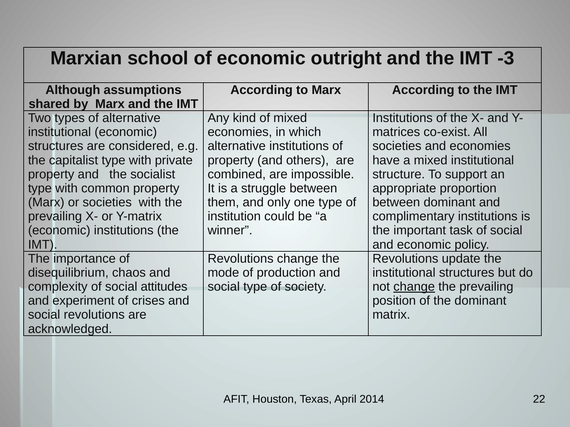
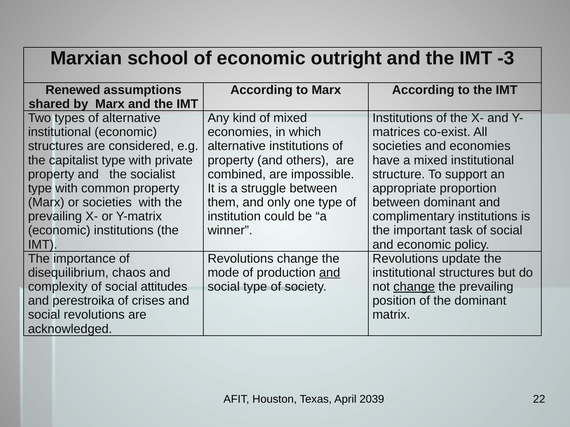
Although: Although -> Renewed (73, 90)
and underline: none -> present (330, 273)
experiment: experiment -> perestroika (83, 301)
2014: 2014 -> 2039 (372, 400)
